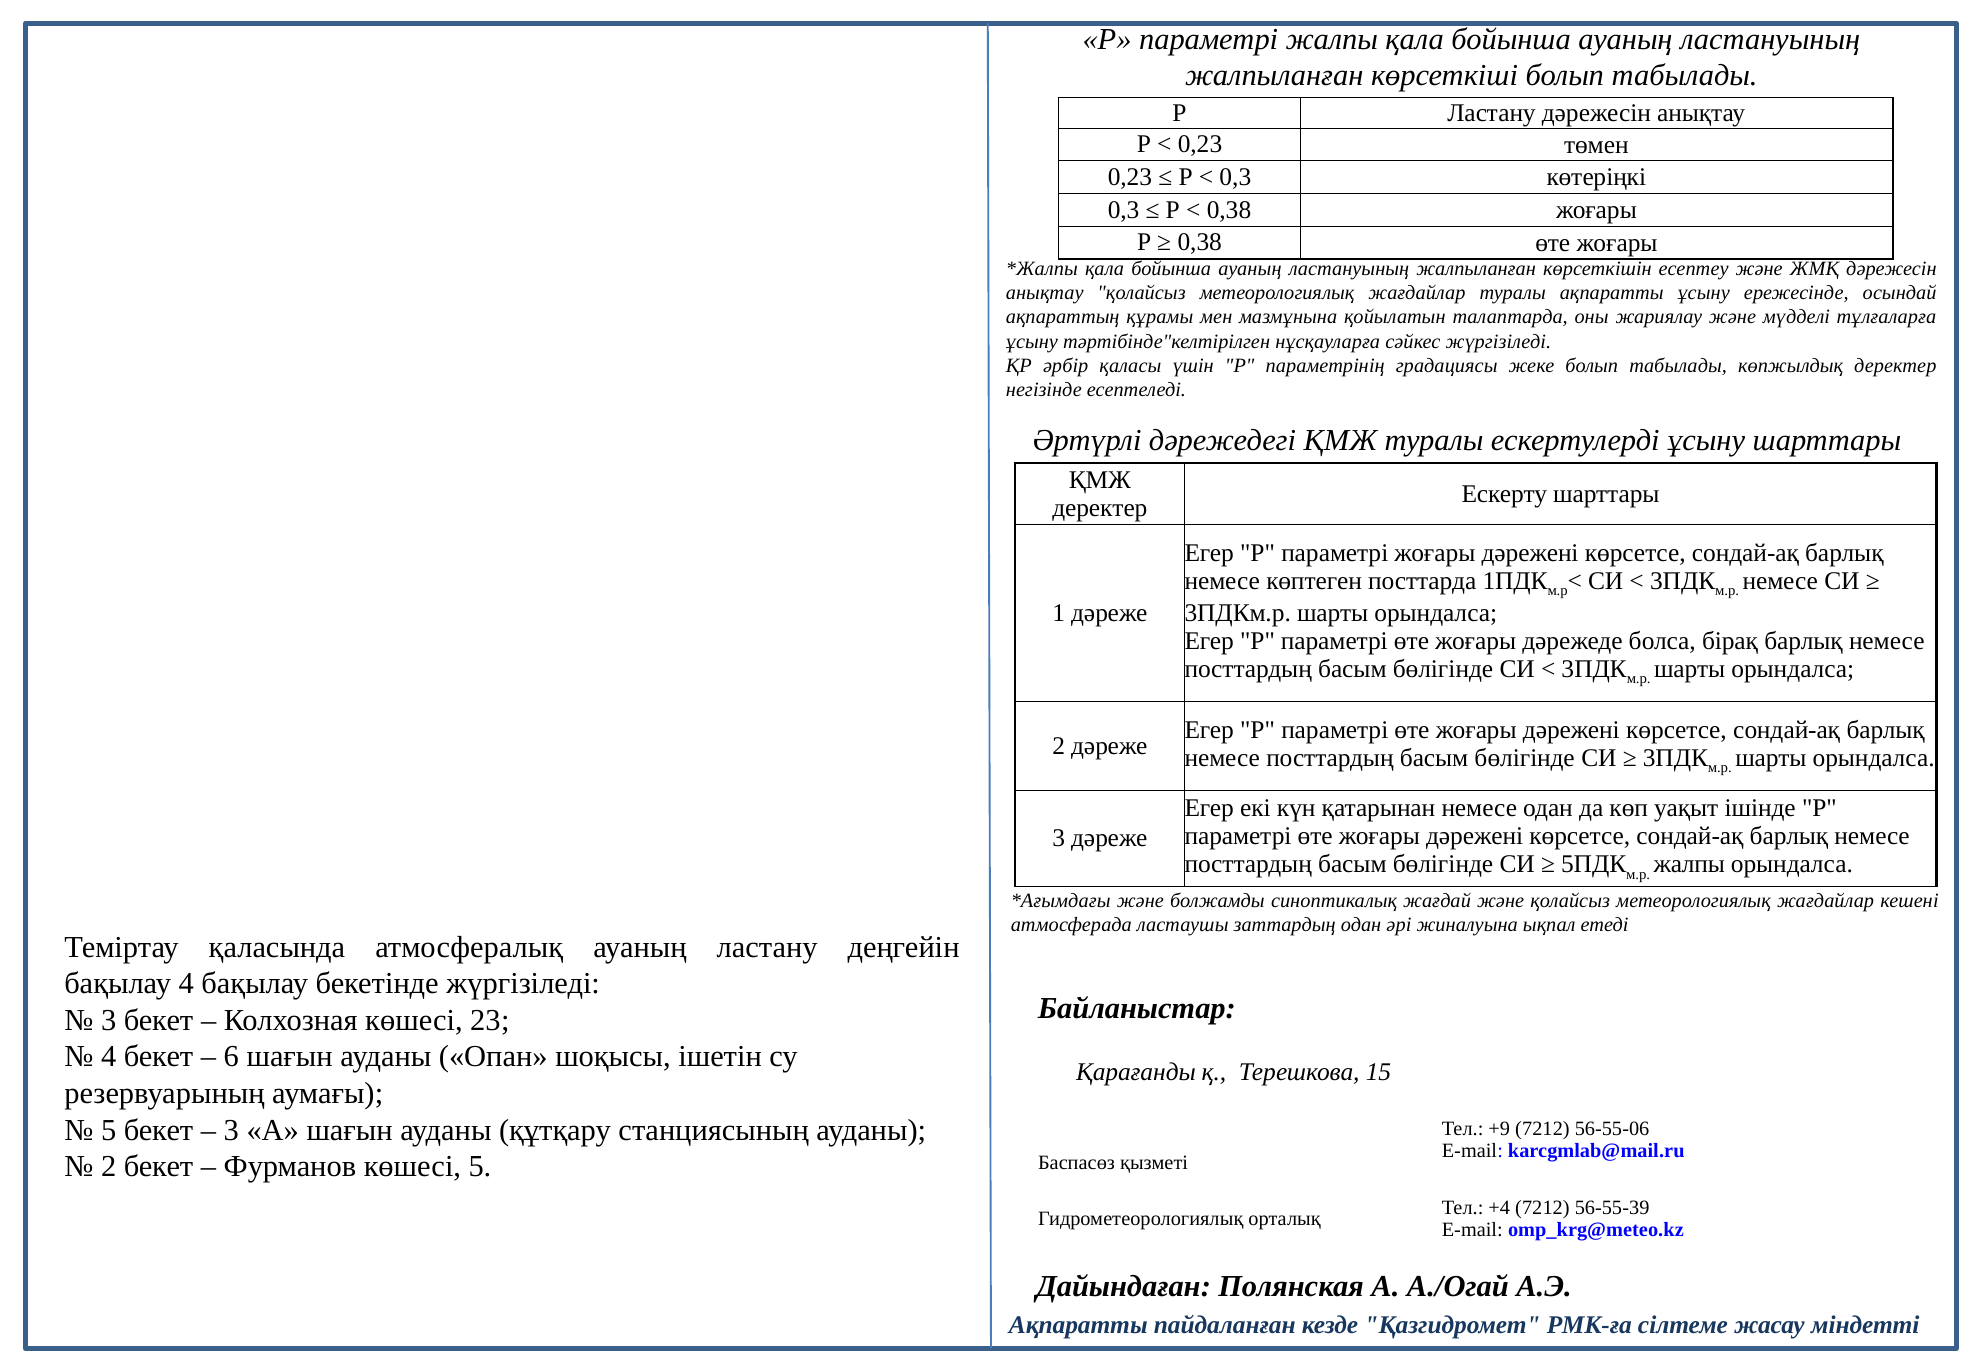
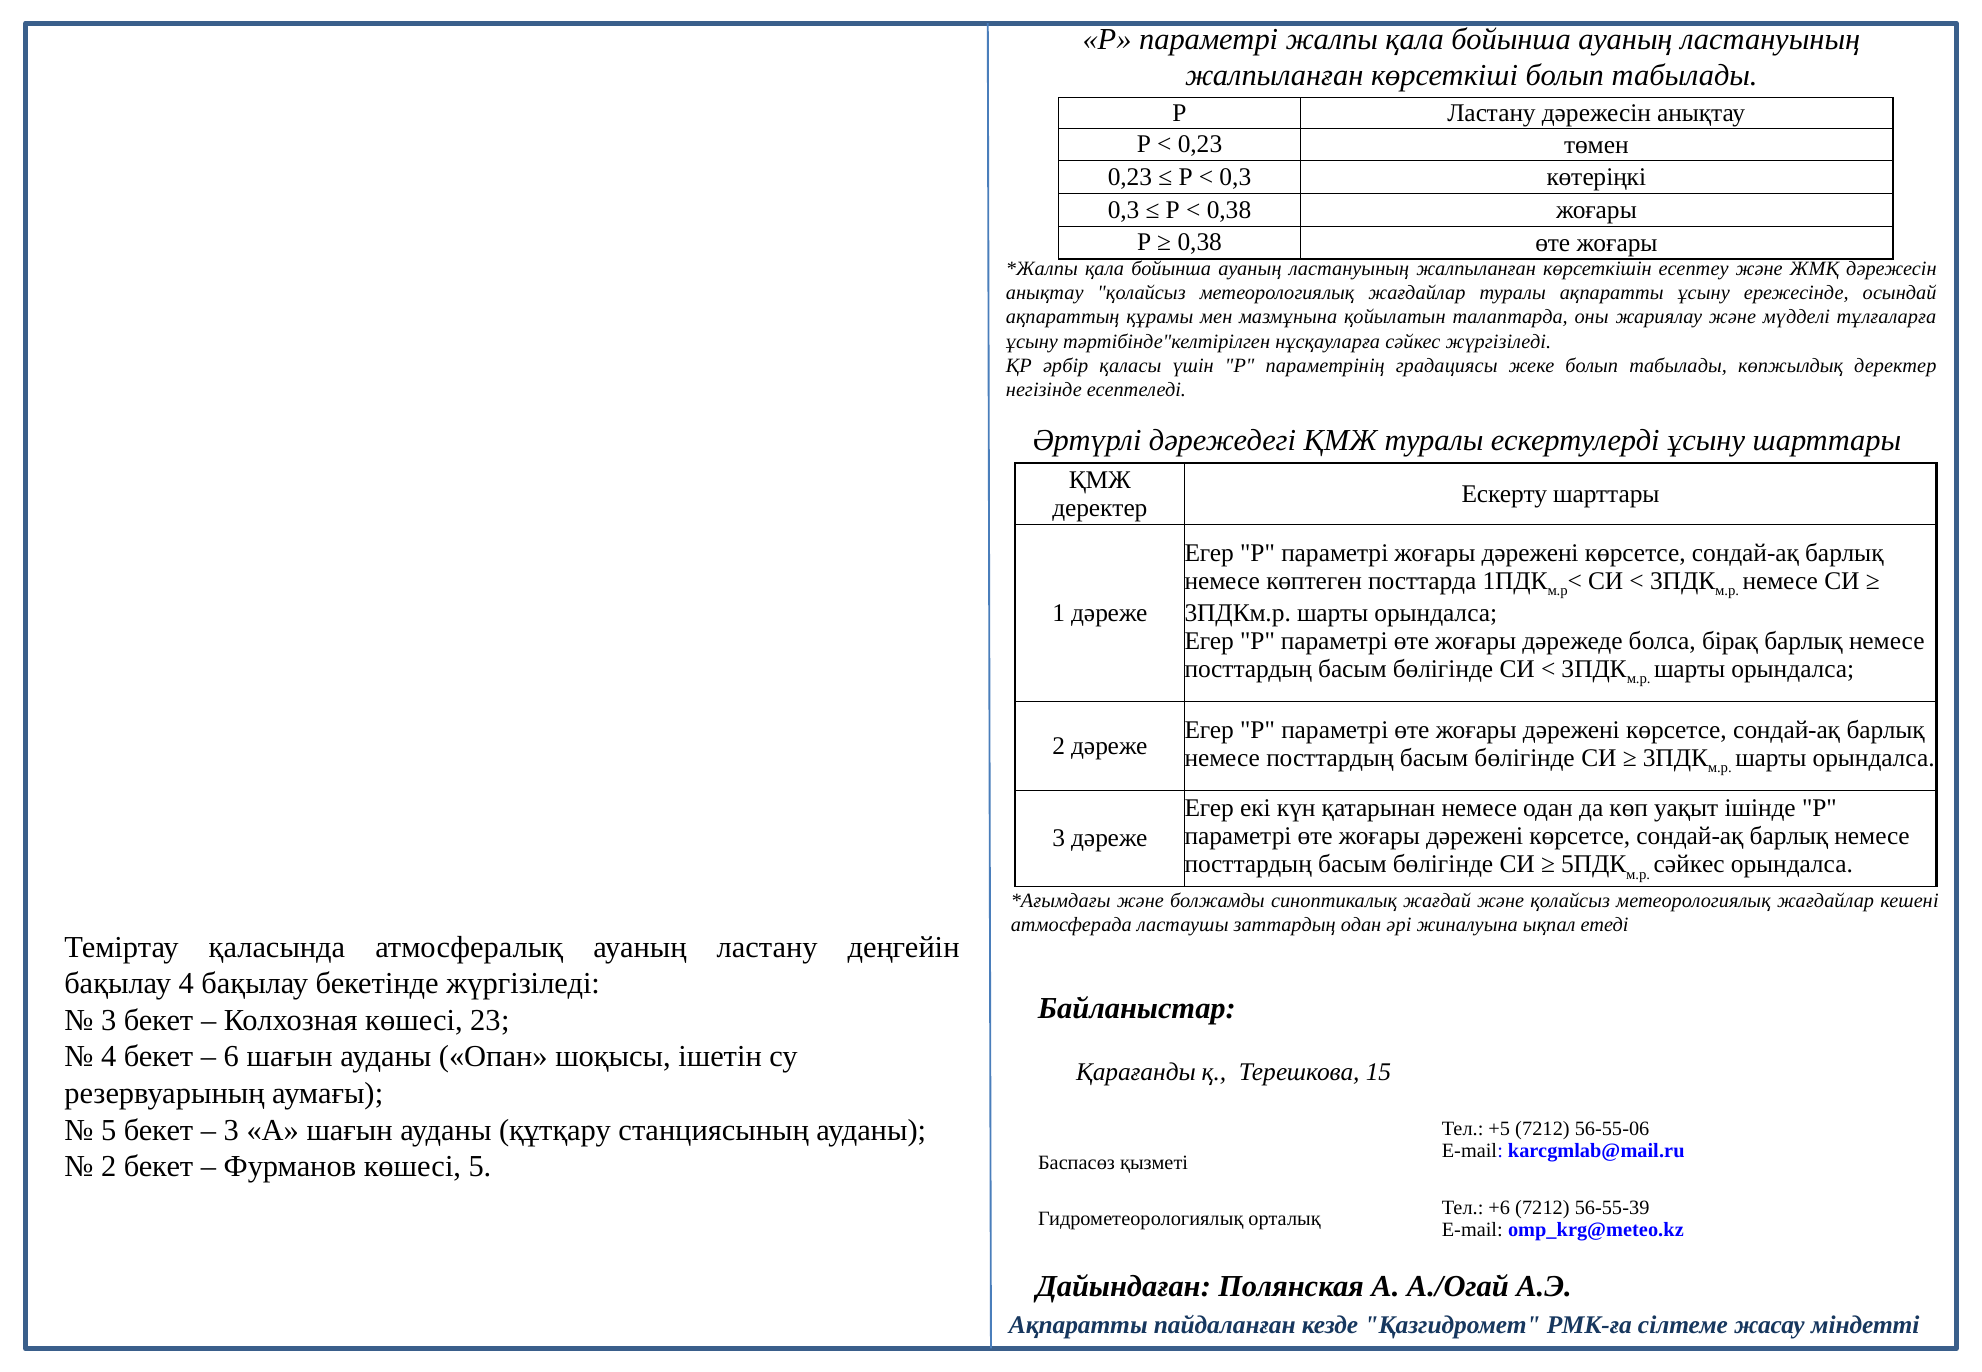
жалпы: жалпы -> сәйкес (1689, 865)
+9: +9 -> +5 (1499, 1129)
+4: +4 -> +6 (1499, 1208)
